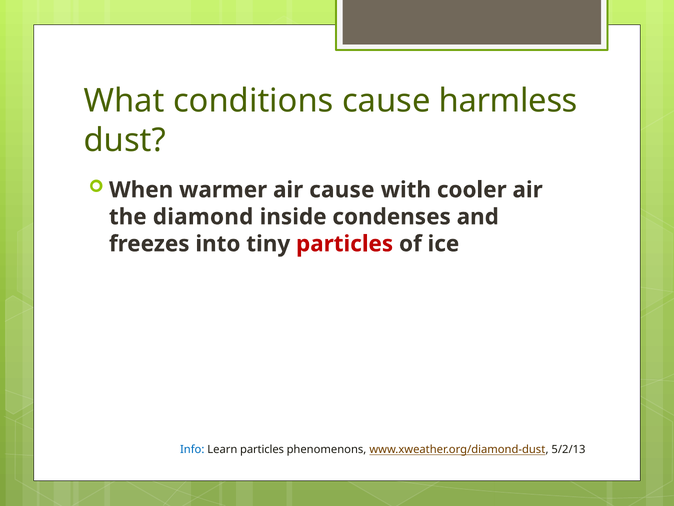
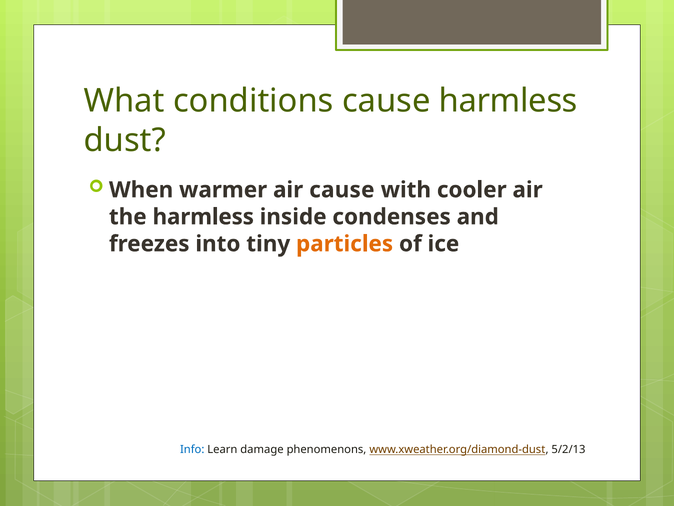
the diamond: diamond -> harmless (203, 217)
particles colour: red -> orange (345, 244)
Learn particles: particles -> damage (262, 449)
